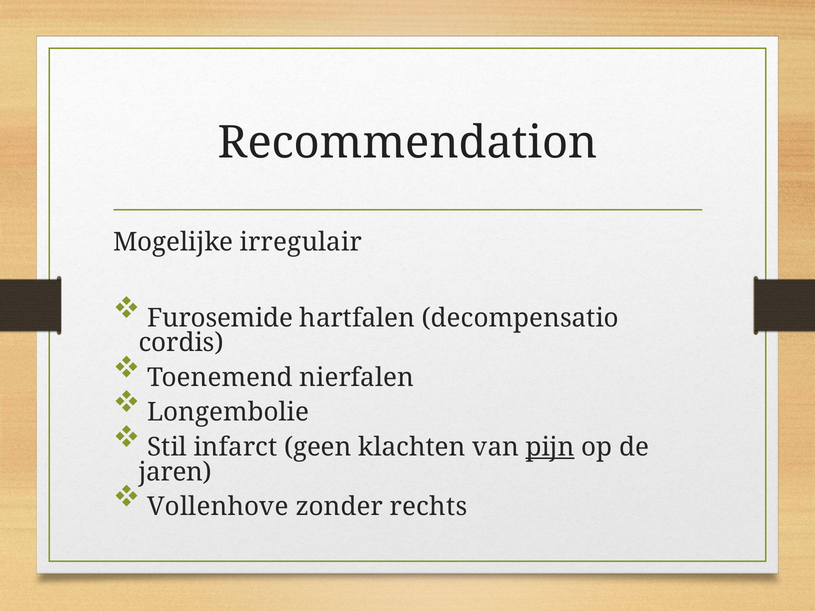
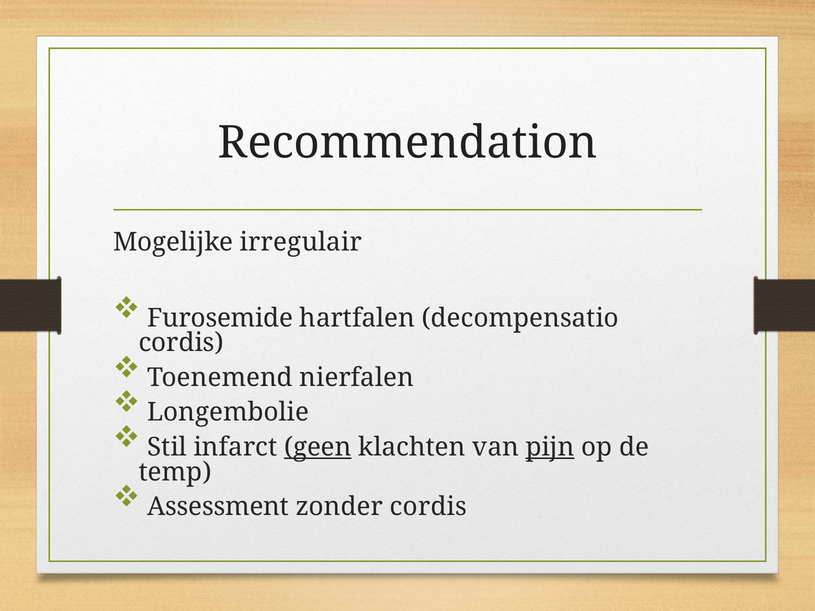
geen underline: none -> present (318, 447)
jaren: jaren -> temp (175, 472)
Vollenhove: Vollenhove -> Assessment (218, 507)
zonder rechts: rechts -> cordis (428, 507)
